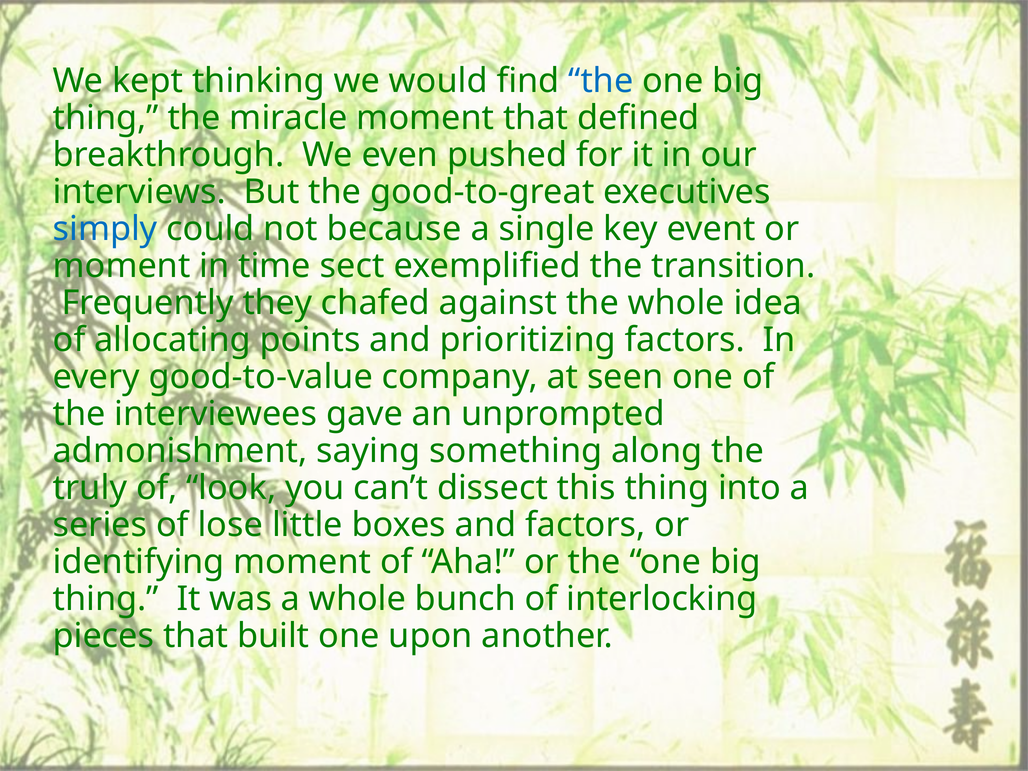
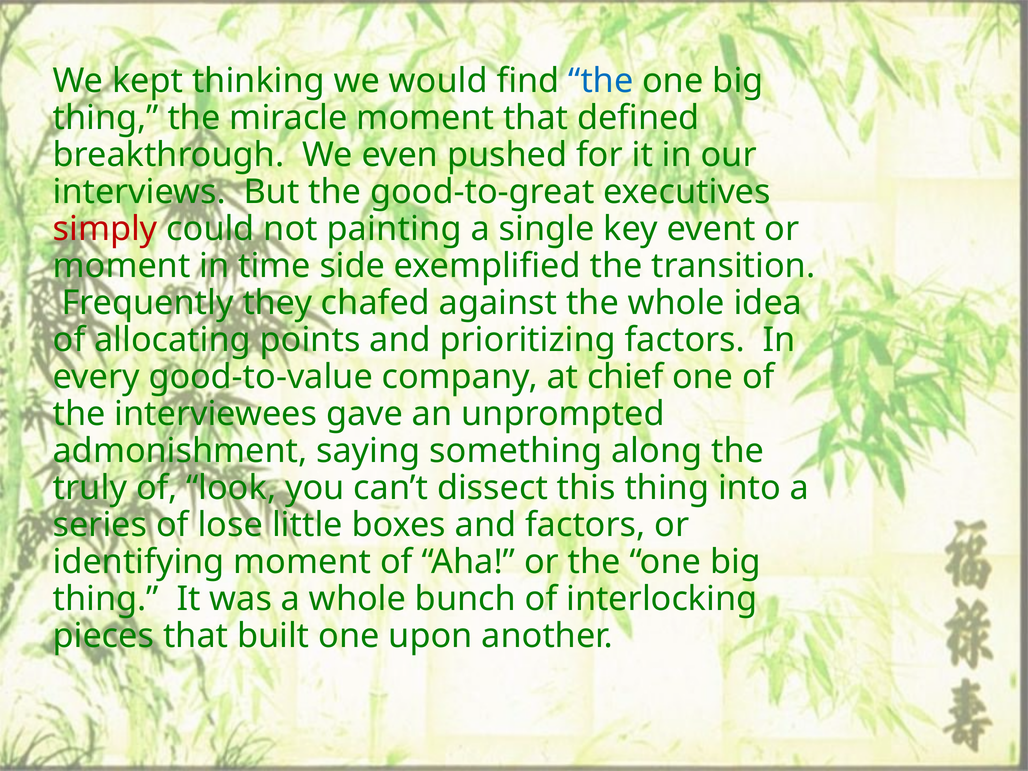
simply colour: blue -> red (105, 229)
because: because -> painting (394, 229)
sect: sect -> side (352, 266)
seen: seen -> chief (625, 377)
